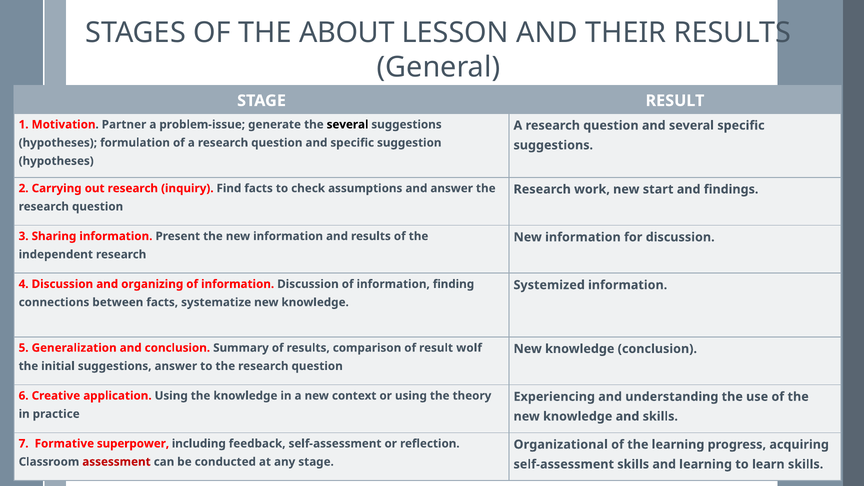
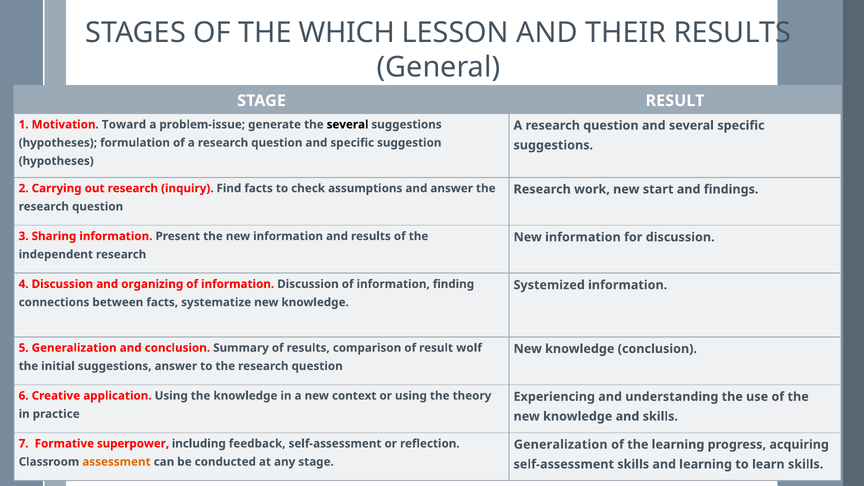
ABOUT: ABOUT -> WHICH (347, 33)
Partner: Partner -> Toward (124, 125)
Organizational: Organizational -> Generalization (561, 445)
assessment colour: red -> orange (116, 462)
